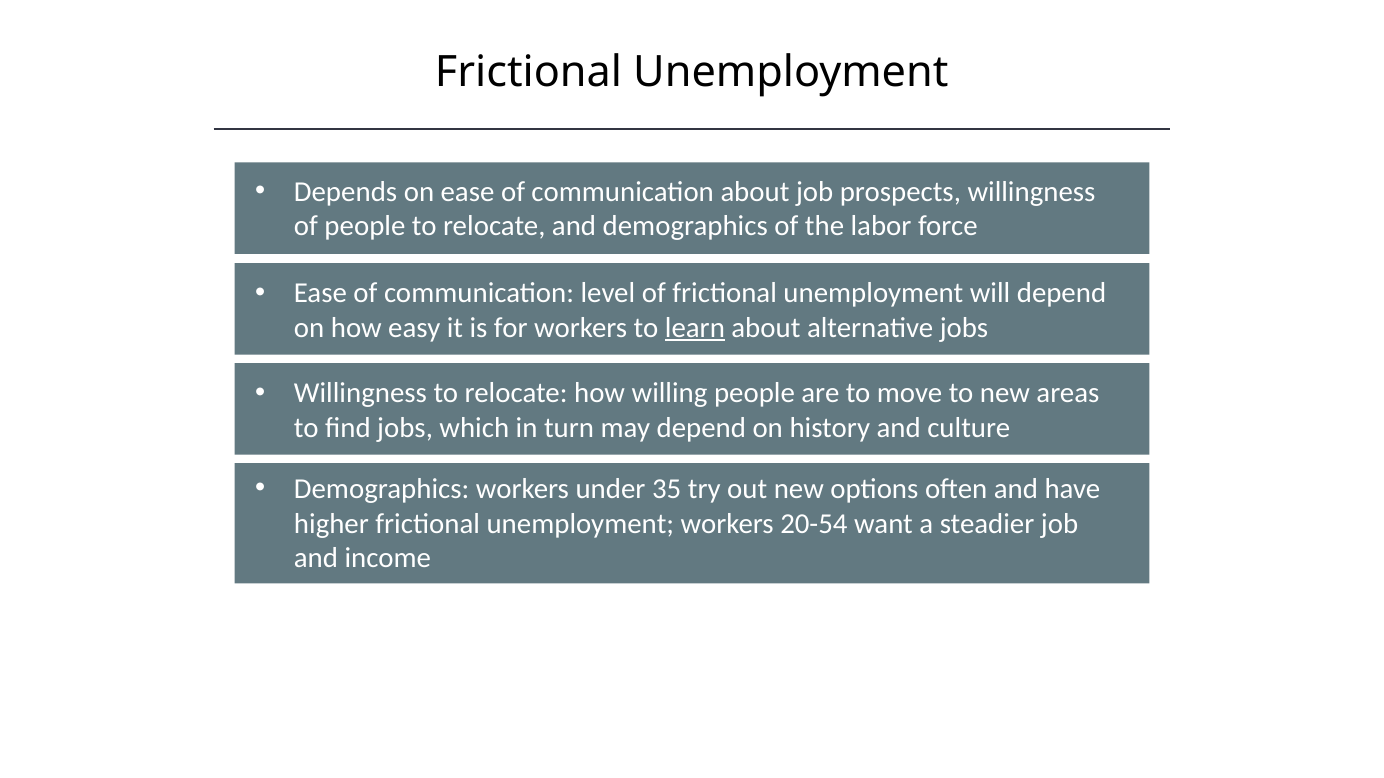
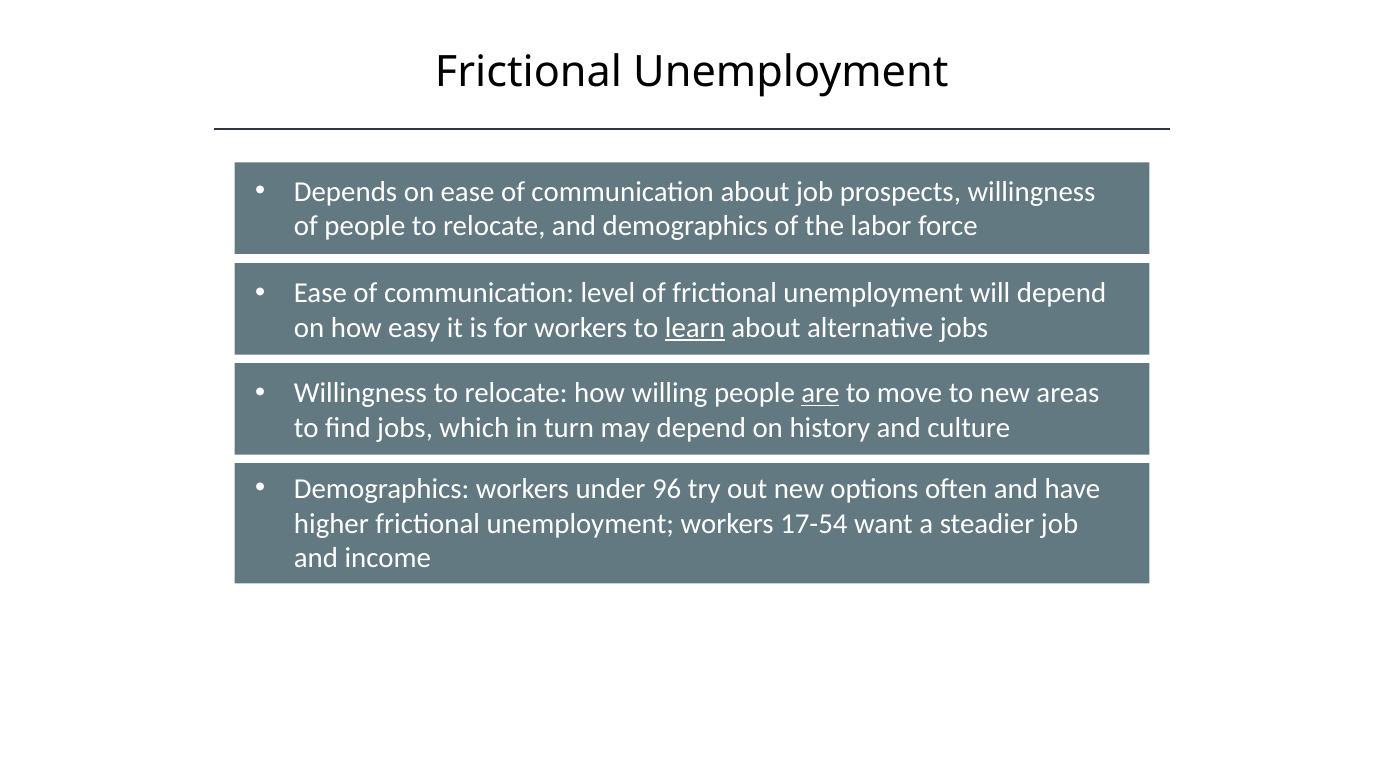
are underline: none -> present (820, 393)
35: 35 -> 96 (667, 489)
20-54: 20-54 -> 17-54 (814, 524)
